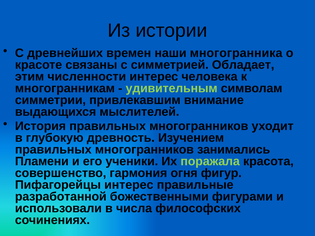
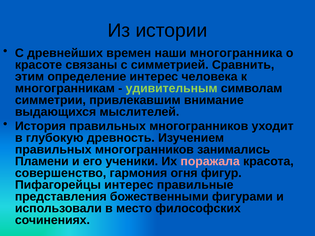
Обладает: Обладает -> Сравнить (243, 65)
численности: численности -> определение (87, 77)
поражала colour: light green -> pink (210, 162)
разработанной: разработанной -> представления (61, 197)
числа: числа -> место (134, 209)
